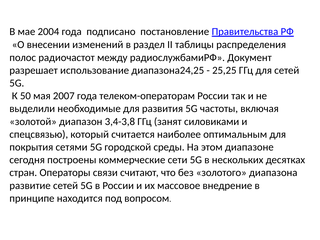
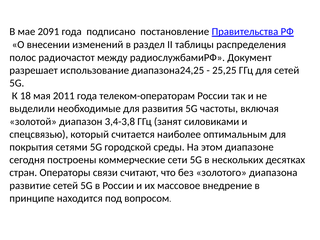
2004: 2004 -> 2091 (48, 32)
50: 50 -> 18 (25, 96)
2007: 2007 -> 2011 (64, 96)
